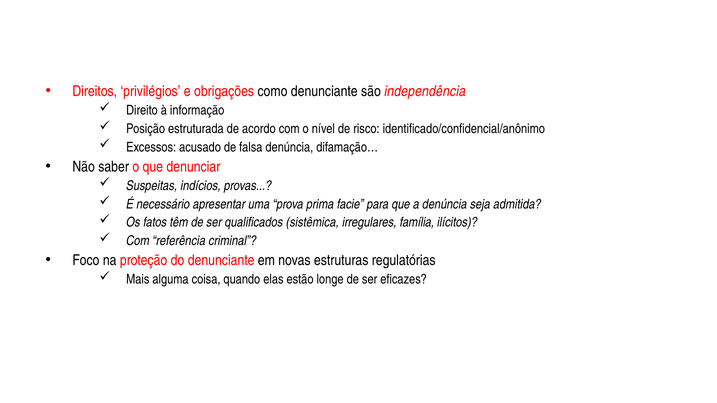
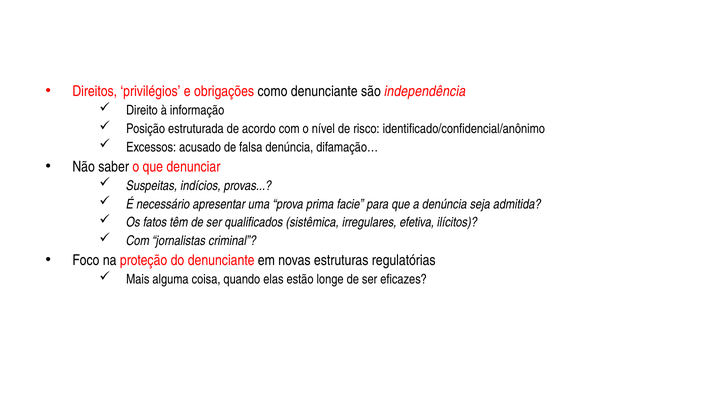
família: família -> efetiva (417, 223)
referência: referência -> jornalistas (179, 241)
